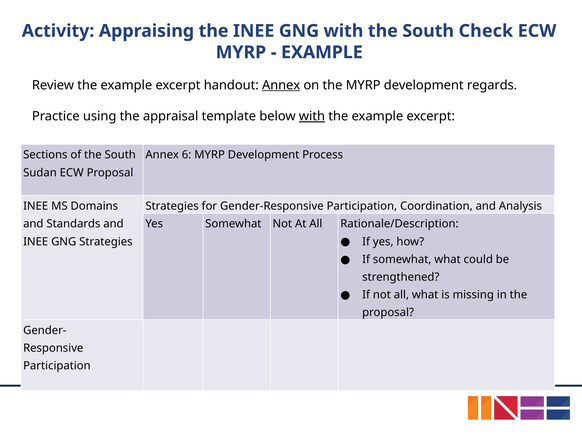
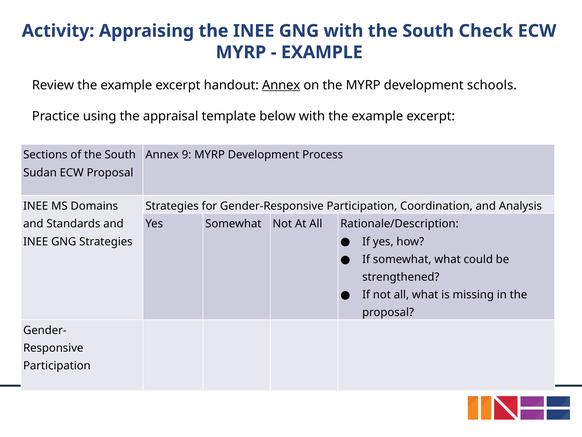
regards: regards -> schools (492, 85)
with underline: present -> none (312, 116)
6: 6 -> 9 (187, 155)
